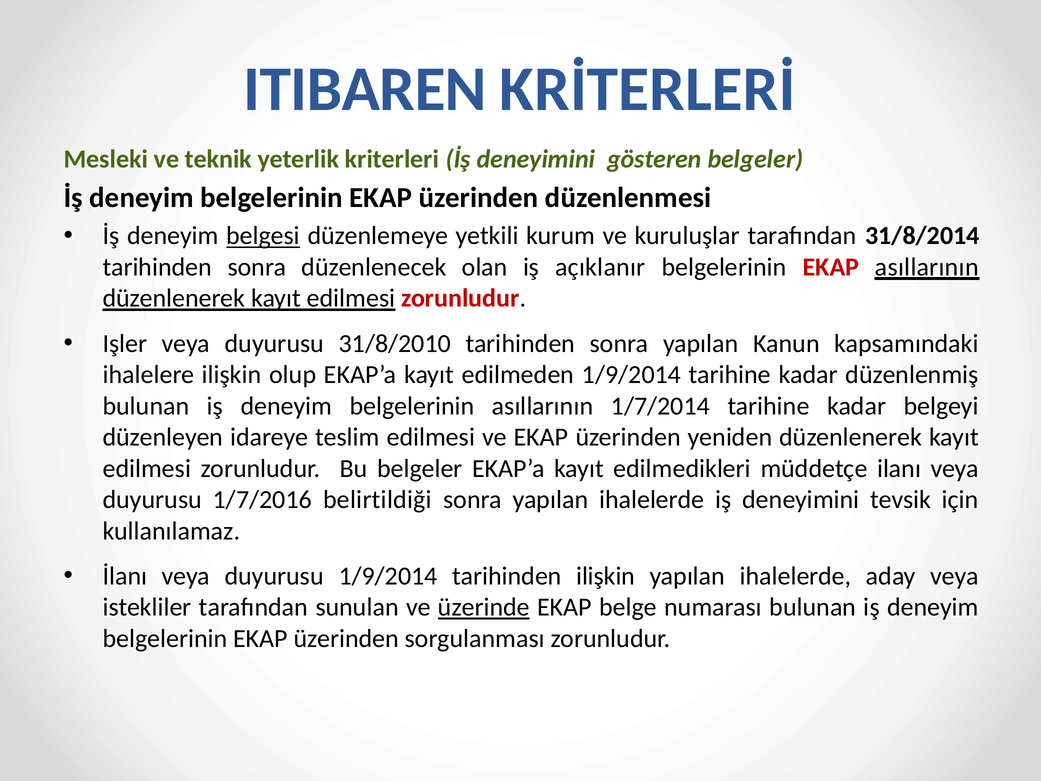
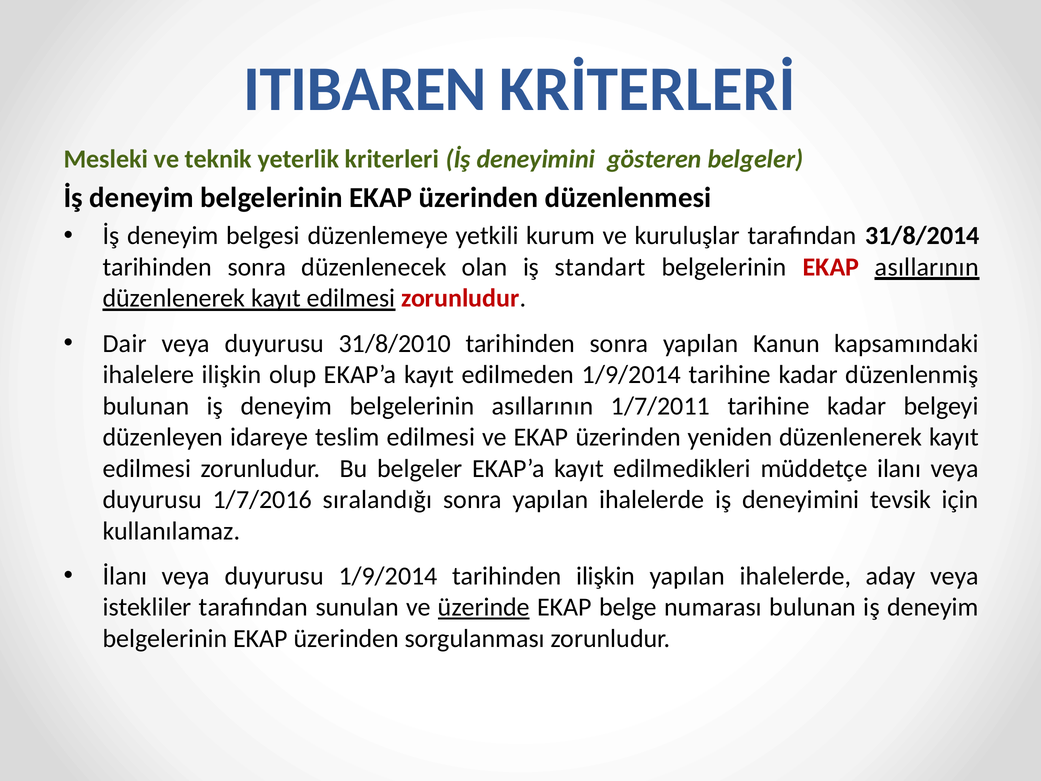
belgesi underline: present -> none (263, 236)
açıklanır: açıklanır -> standart (600, 267)
Işler: Işler -> Dair (125, 343)
1/7/2014: 1/7/2014 -> 1/7/2011 (660, 406)
belirtildiği: belirtildiği -> sıralandığı (378, 500)
